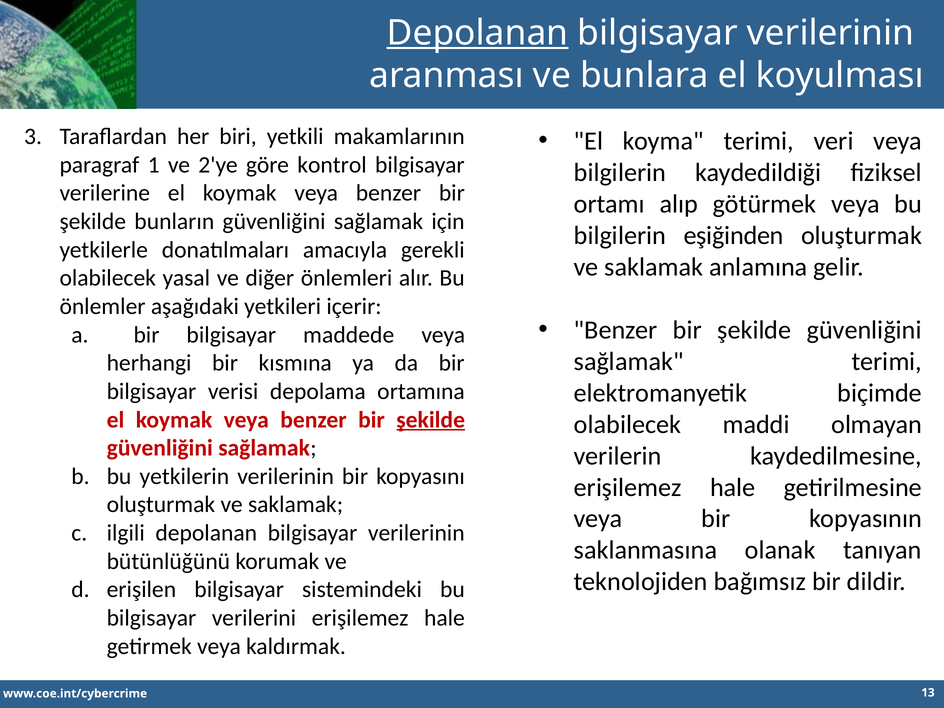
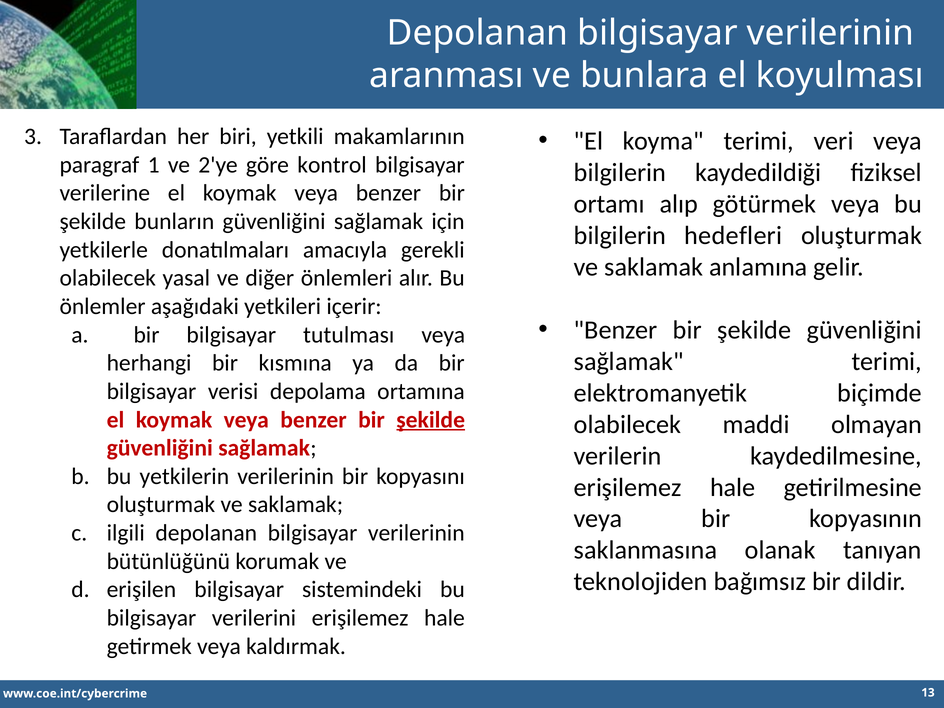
Depolanan underline: present -> none (478, 33)
eşiğinden: eşiğinden -> hedefleri (733, 236)
maddede: maddede -> tutulması (349, 335)
